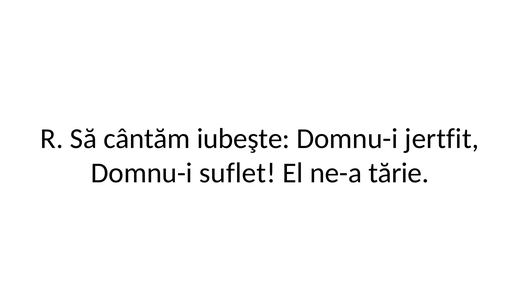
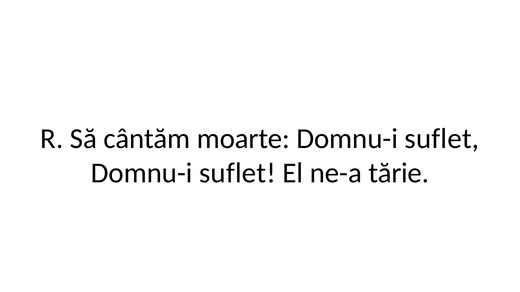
iubeşte: iubeşte -> moarte (243, 139)
jertfit: jertfit -> suflet (442, 139)
